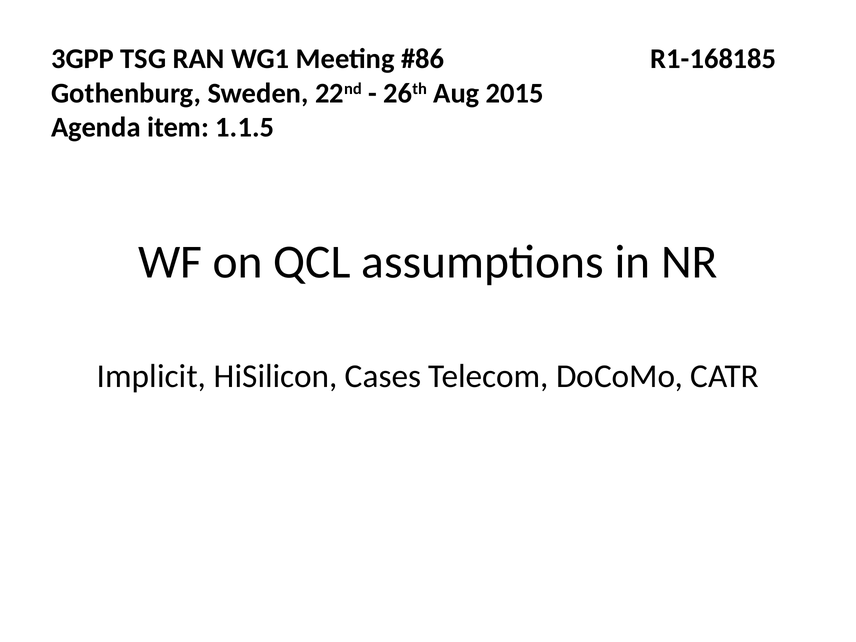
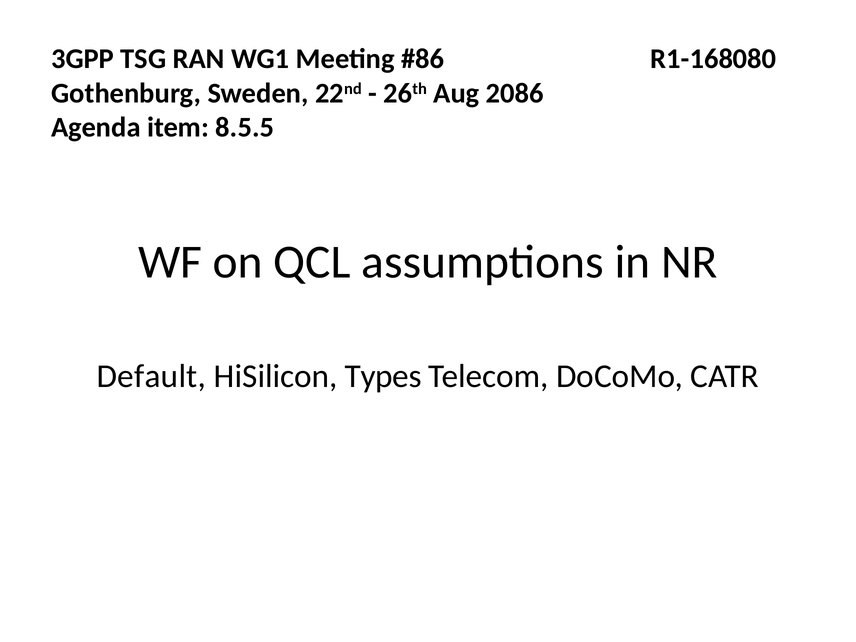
R1-168185: R1-168185 -> R1-168080 (713, 59)
2015: 2015 -> 2086 (515, 93)
1.1.5: 1.1.5 -> 8.5.5 (245, 127)
Implicit: Implicit -> Default (151, 376)
Cases: Cases -> Types (383, 376)
